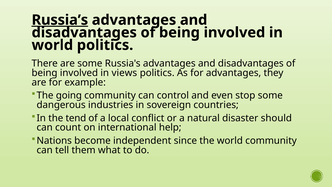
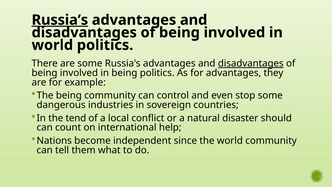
disadvantages underline: none -> present (251, 63)
in views: views -> being (124, 73)
The going: going -> being (69, 95)
